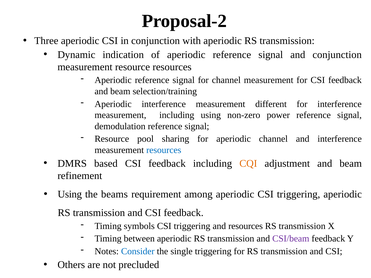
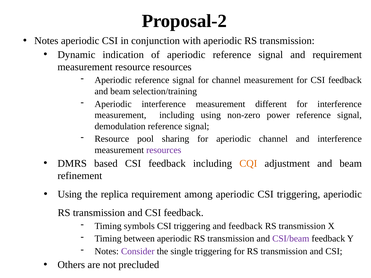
Three: Three -> Notes (46, 41)
and conjunction: conjunction -> requirement (337, 55)
resources colour: blue -> purple (164, 150)
beams: beams -> replica (115, 194)
and resources: resources -> feedback (245, 226)
Consider colour: blue -> purple (138, 252)
